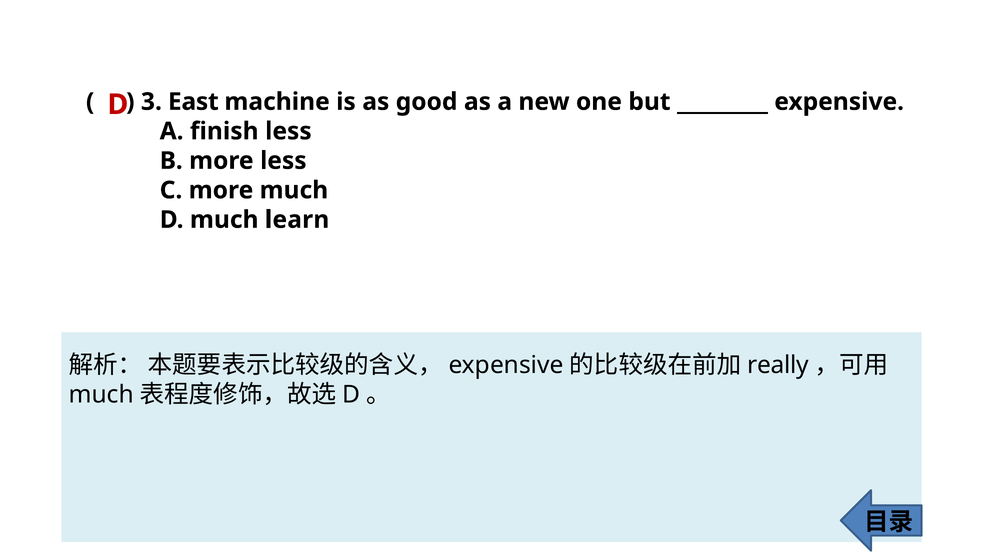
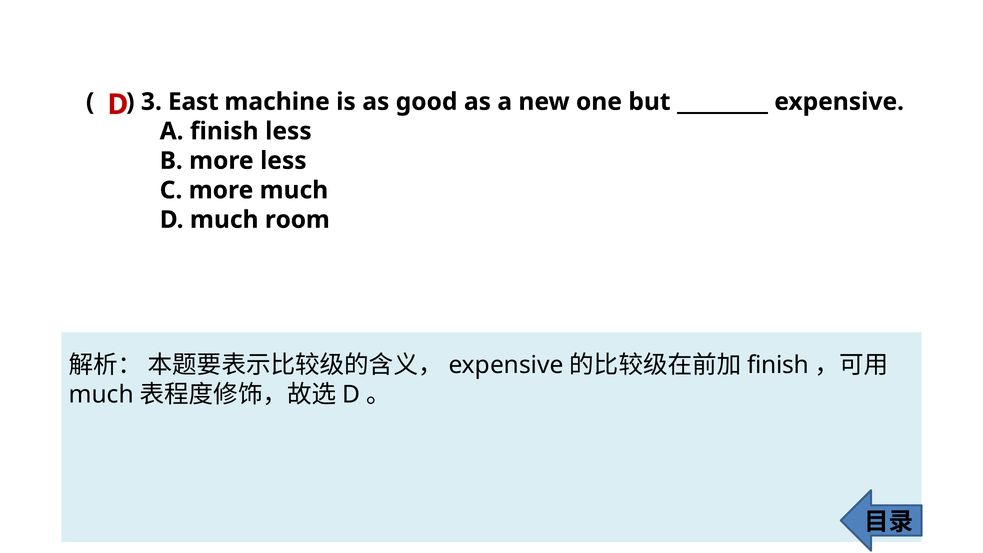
learn: learn -> room (297, 220)
really: really -> finish (778, 365)
